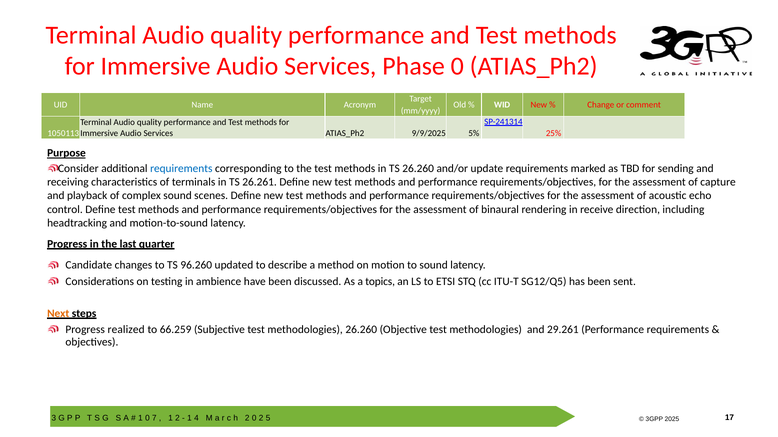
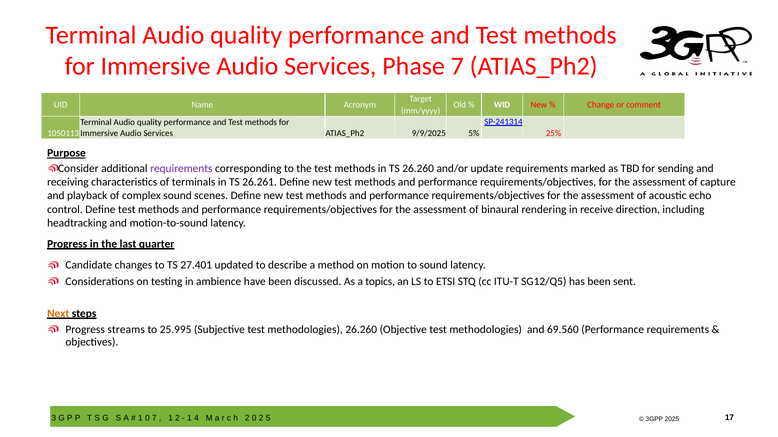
Phase 0: 0 -> 7 (457, 66)
requirements colour: blue -> purple (181, 169)
96.260: 96.260 -> 27.401 (196, 266)
realized: realized -> streams (126, 330)
66.259: 66.259 -> 25.995 (176, 330)
29.261: 29.261 -> 69.560 (563, 330)
